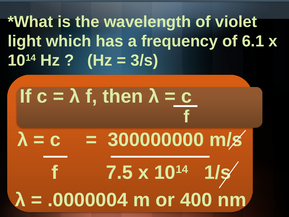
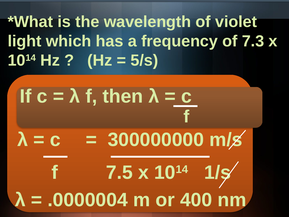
6.1: 6.1 -> 7.3 (253, 41)
3/s: 3/s -> 5/s (144, 60)
